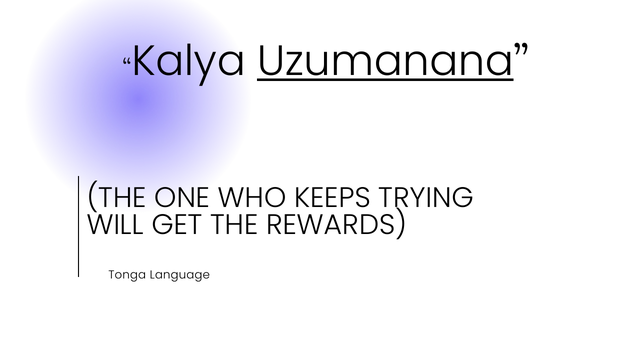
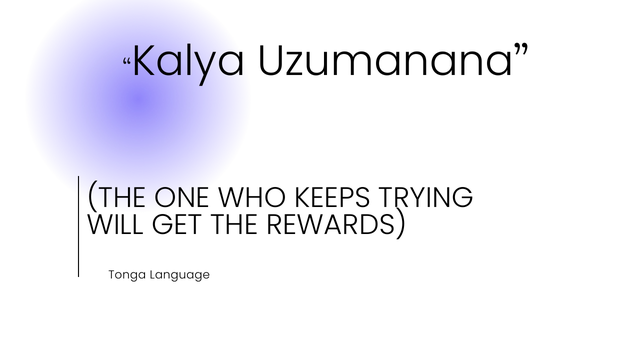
Uzumanana underline: present -> none (385, 61)
